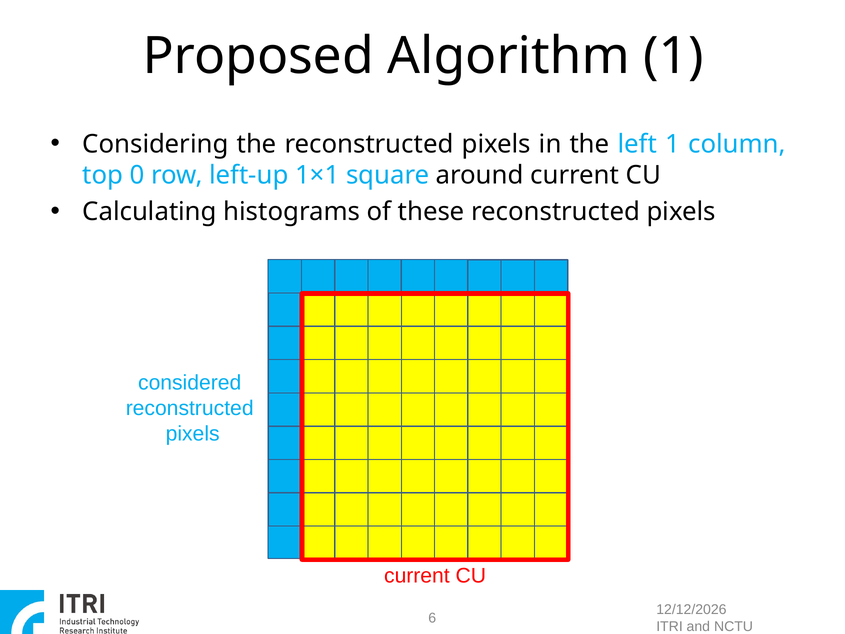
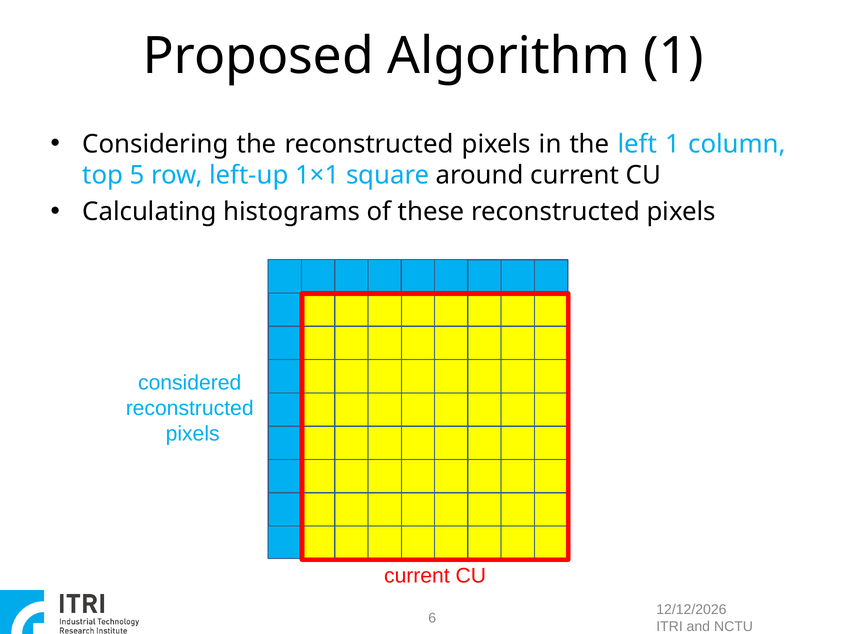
0: 0 -> 5 (137, 175)
